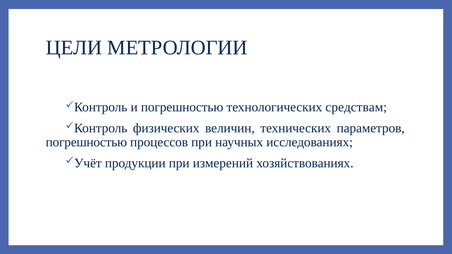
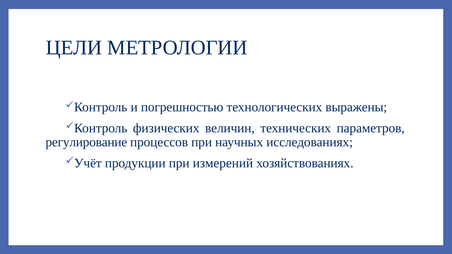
средствам: средствам -> выражены (356, 107)
погрешностью: погрешностью -> регулирование (86, 142)
